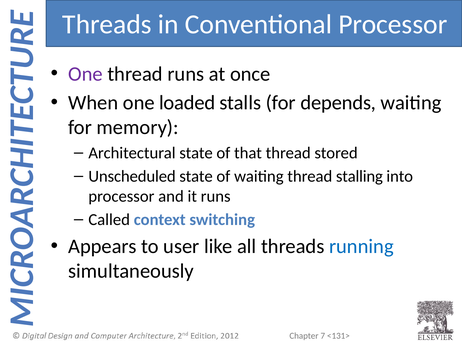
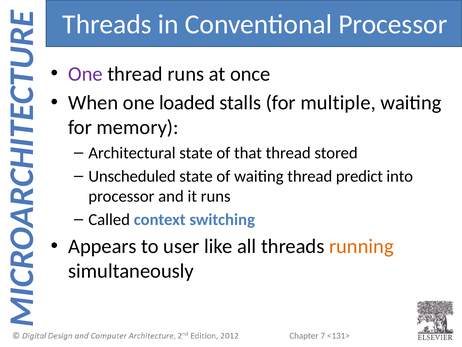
depends: depends -> multiple (338, 103)
stalling: stalling -> predict (359, 176)
running colour: blue -> orange (361, 246)
